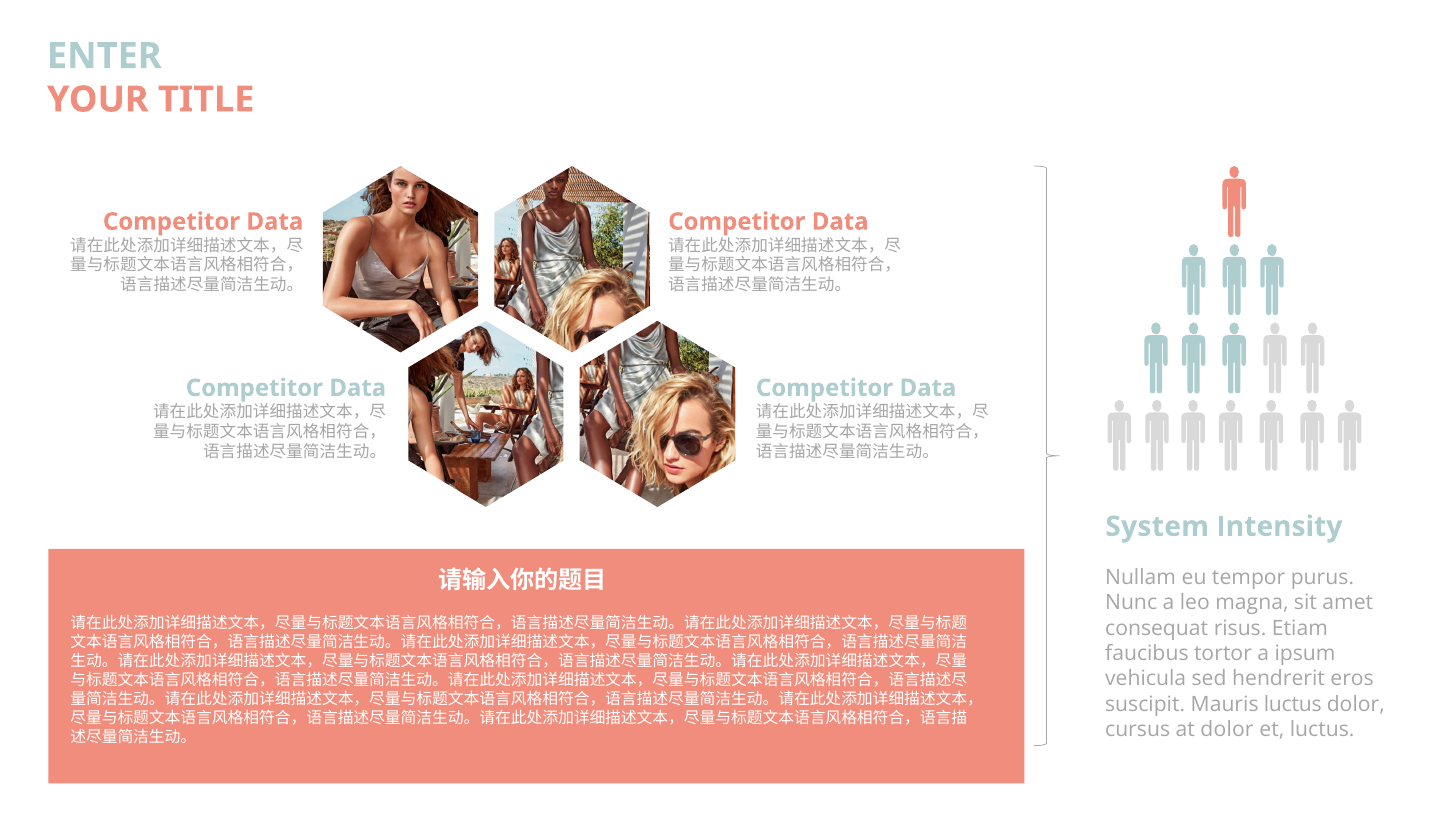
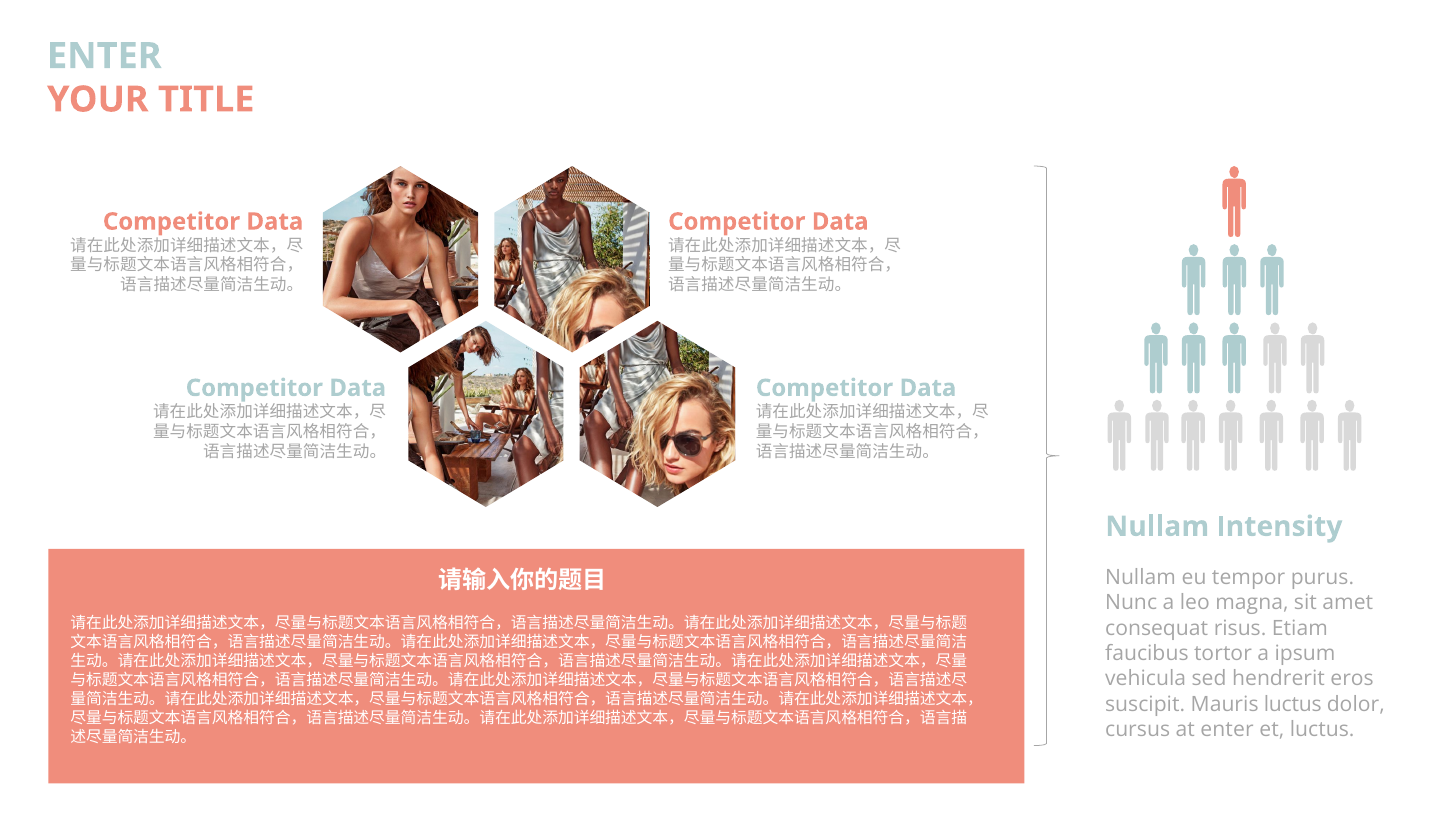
System: System -> Nullam (1157, 527)
at dolor: dolor -> enter (1227, 730)
